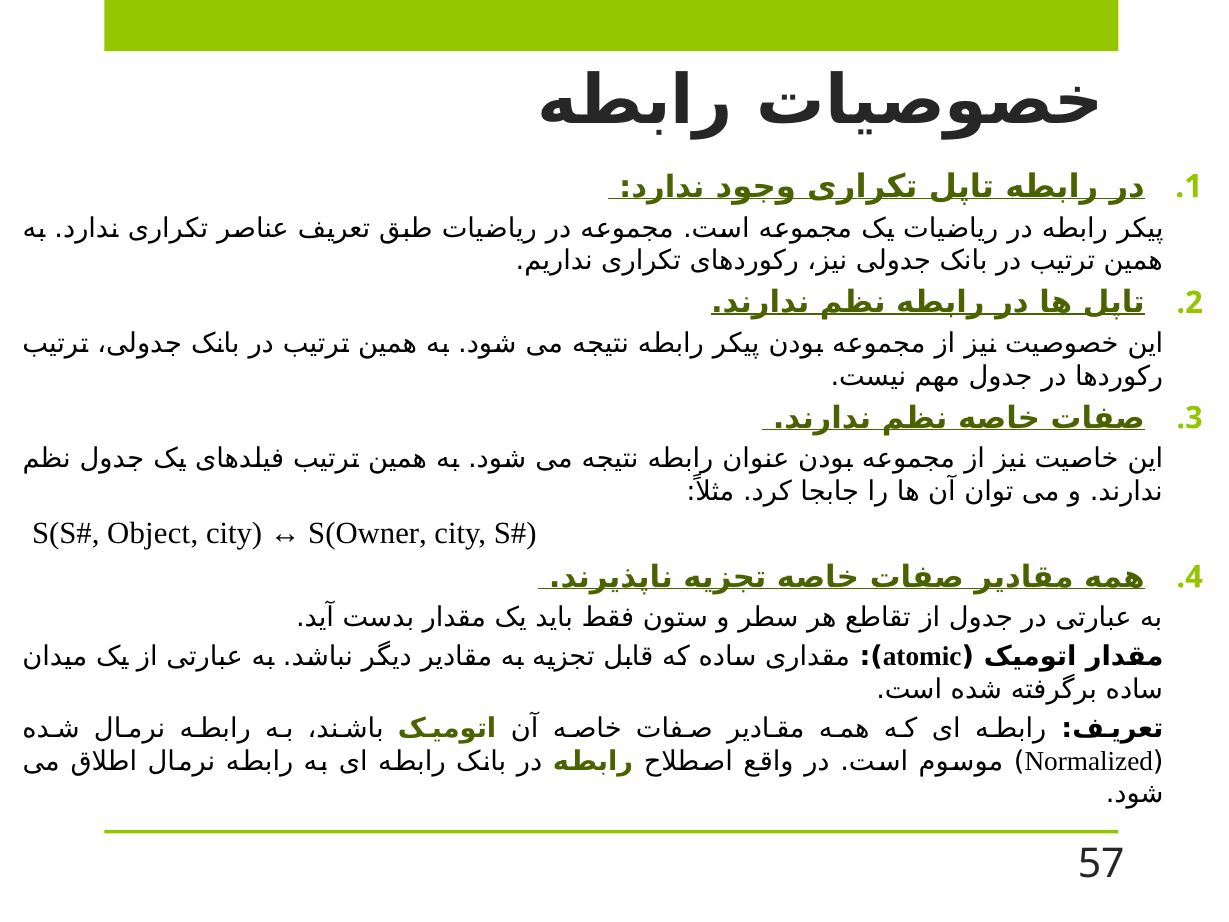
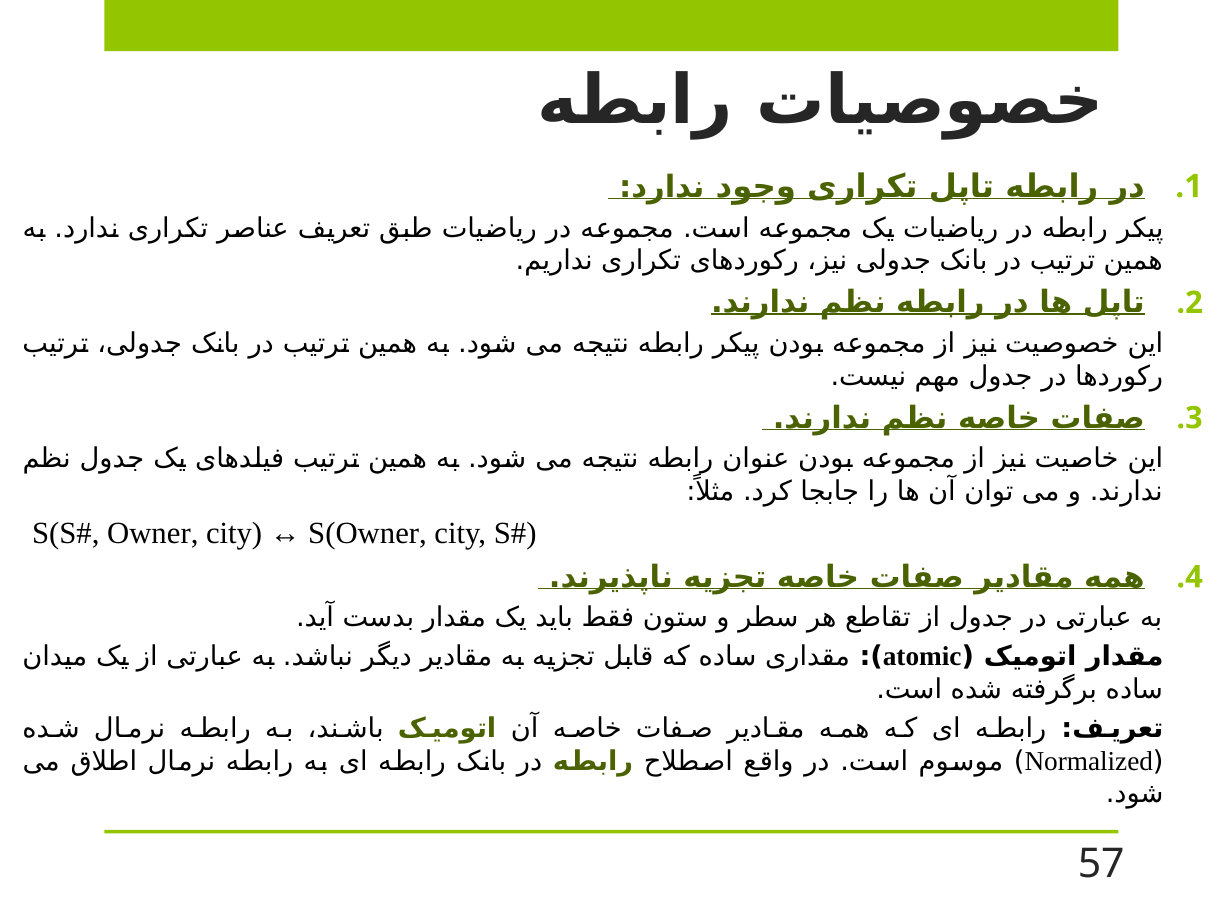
Object: Object -> Owner (153, 533)
